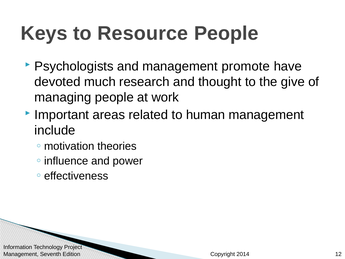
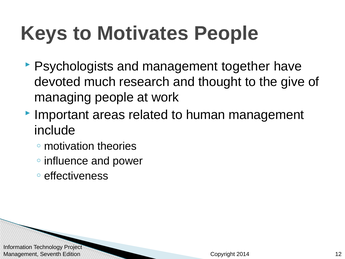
Resource: Resource -> Motivates (143, 33)
promote: promote -> together (246, 66)
